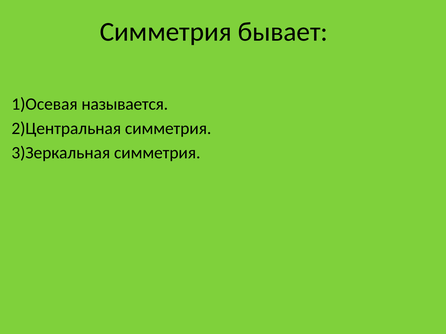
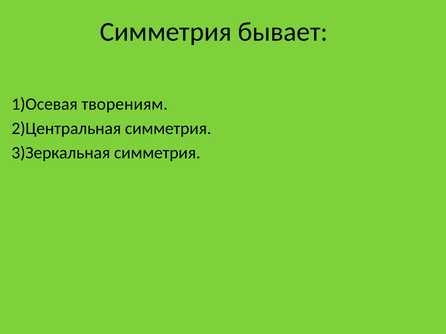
называется: называется -> творениям (125, 104)
